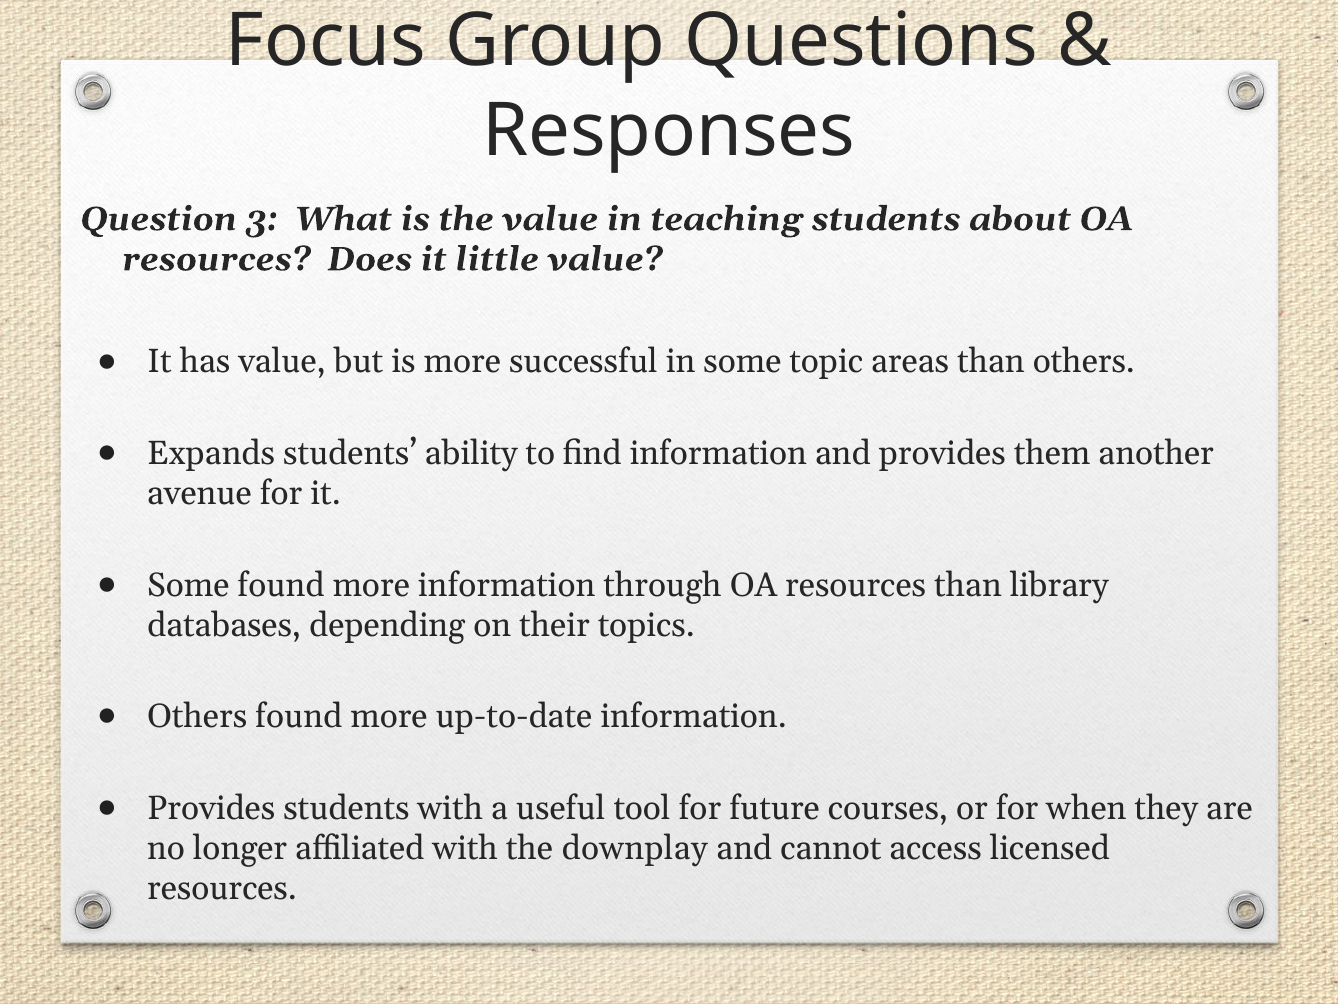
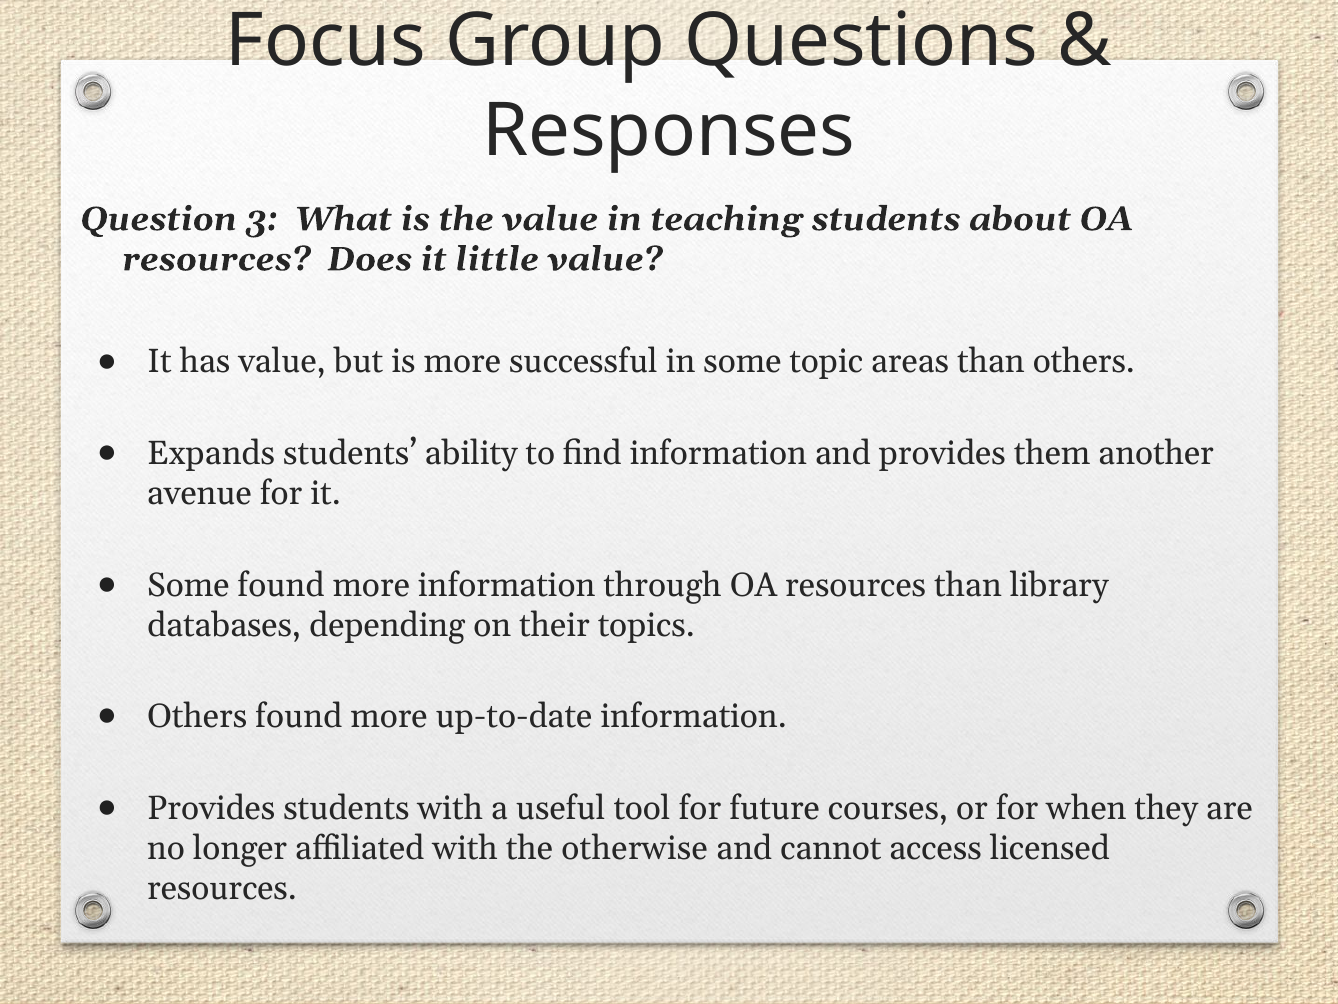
downplay: downplay -> otherwise (635, 848)
